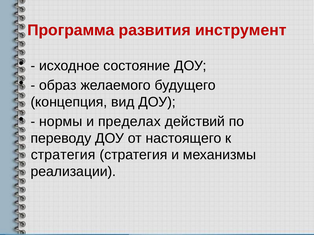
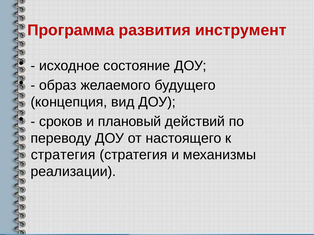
нормы: нормы -> сроков (61, 122)
пределах: пределах -> плановый (130, 122)
